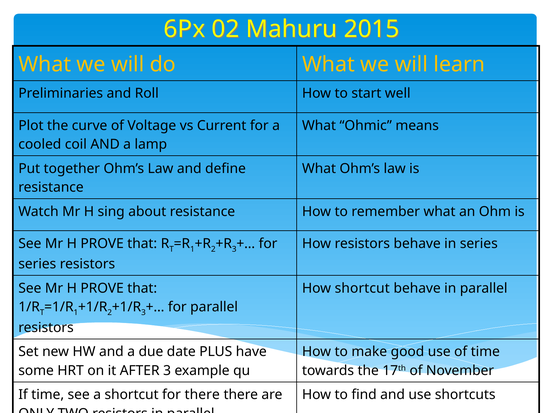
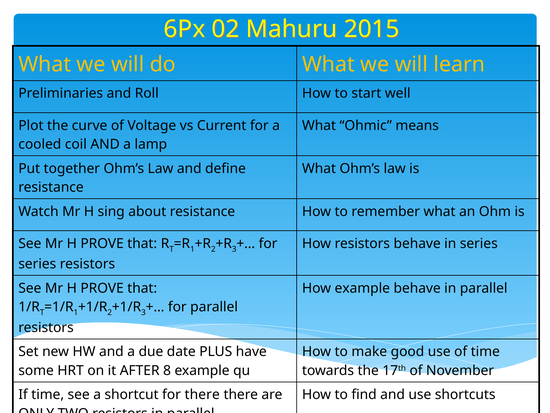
How shortcut: shortcut -> example (362, 288)
AFTER 3: 3 -> 8 (167, 370)
